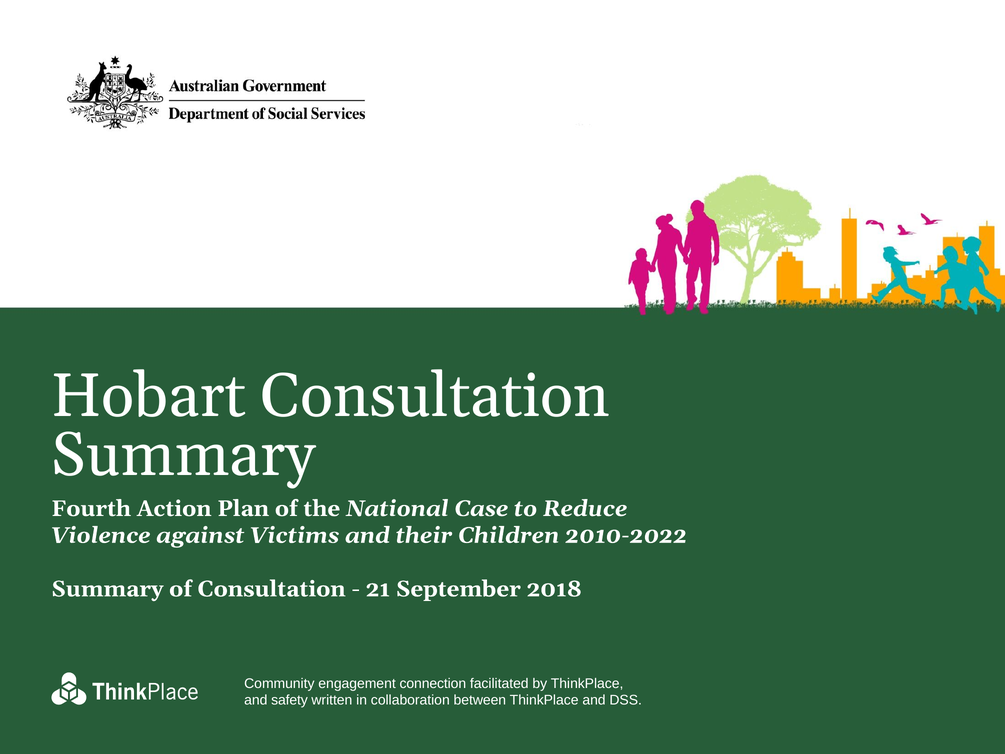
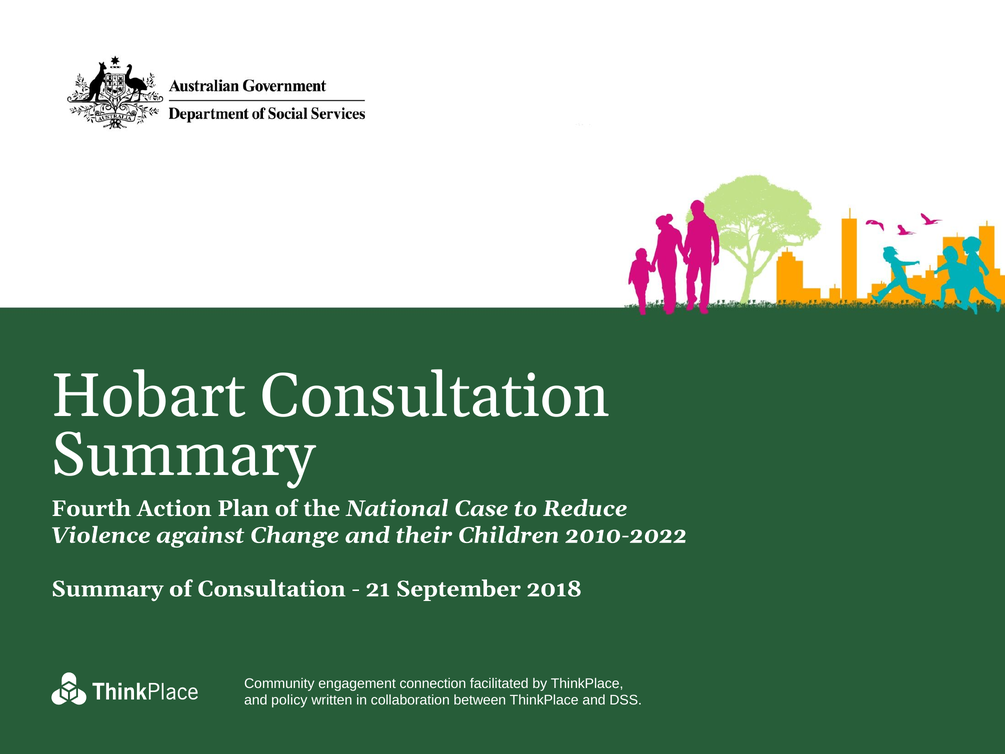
Victims: Victims -> Change (295, 535)
safety: safety -> policy (289, 700)
